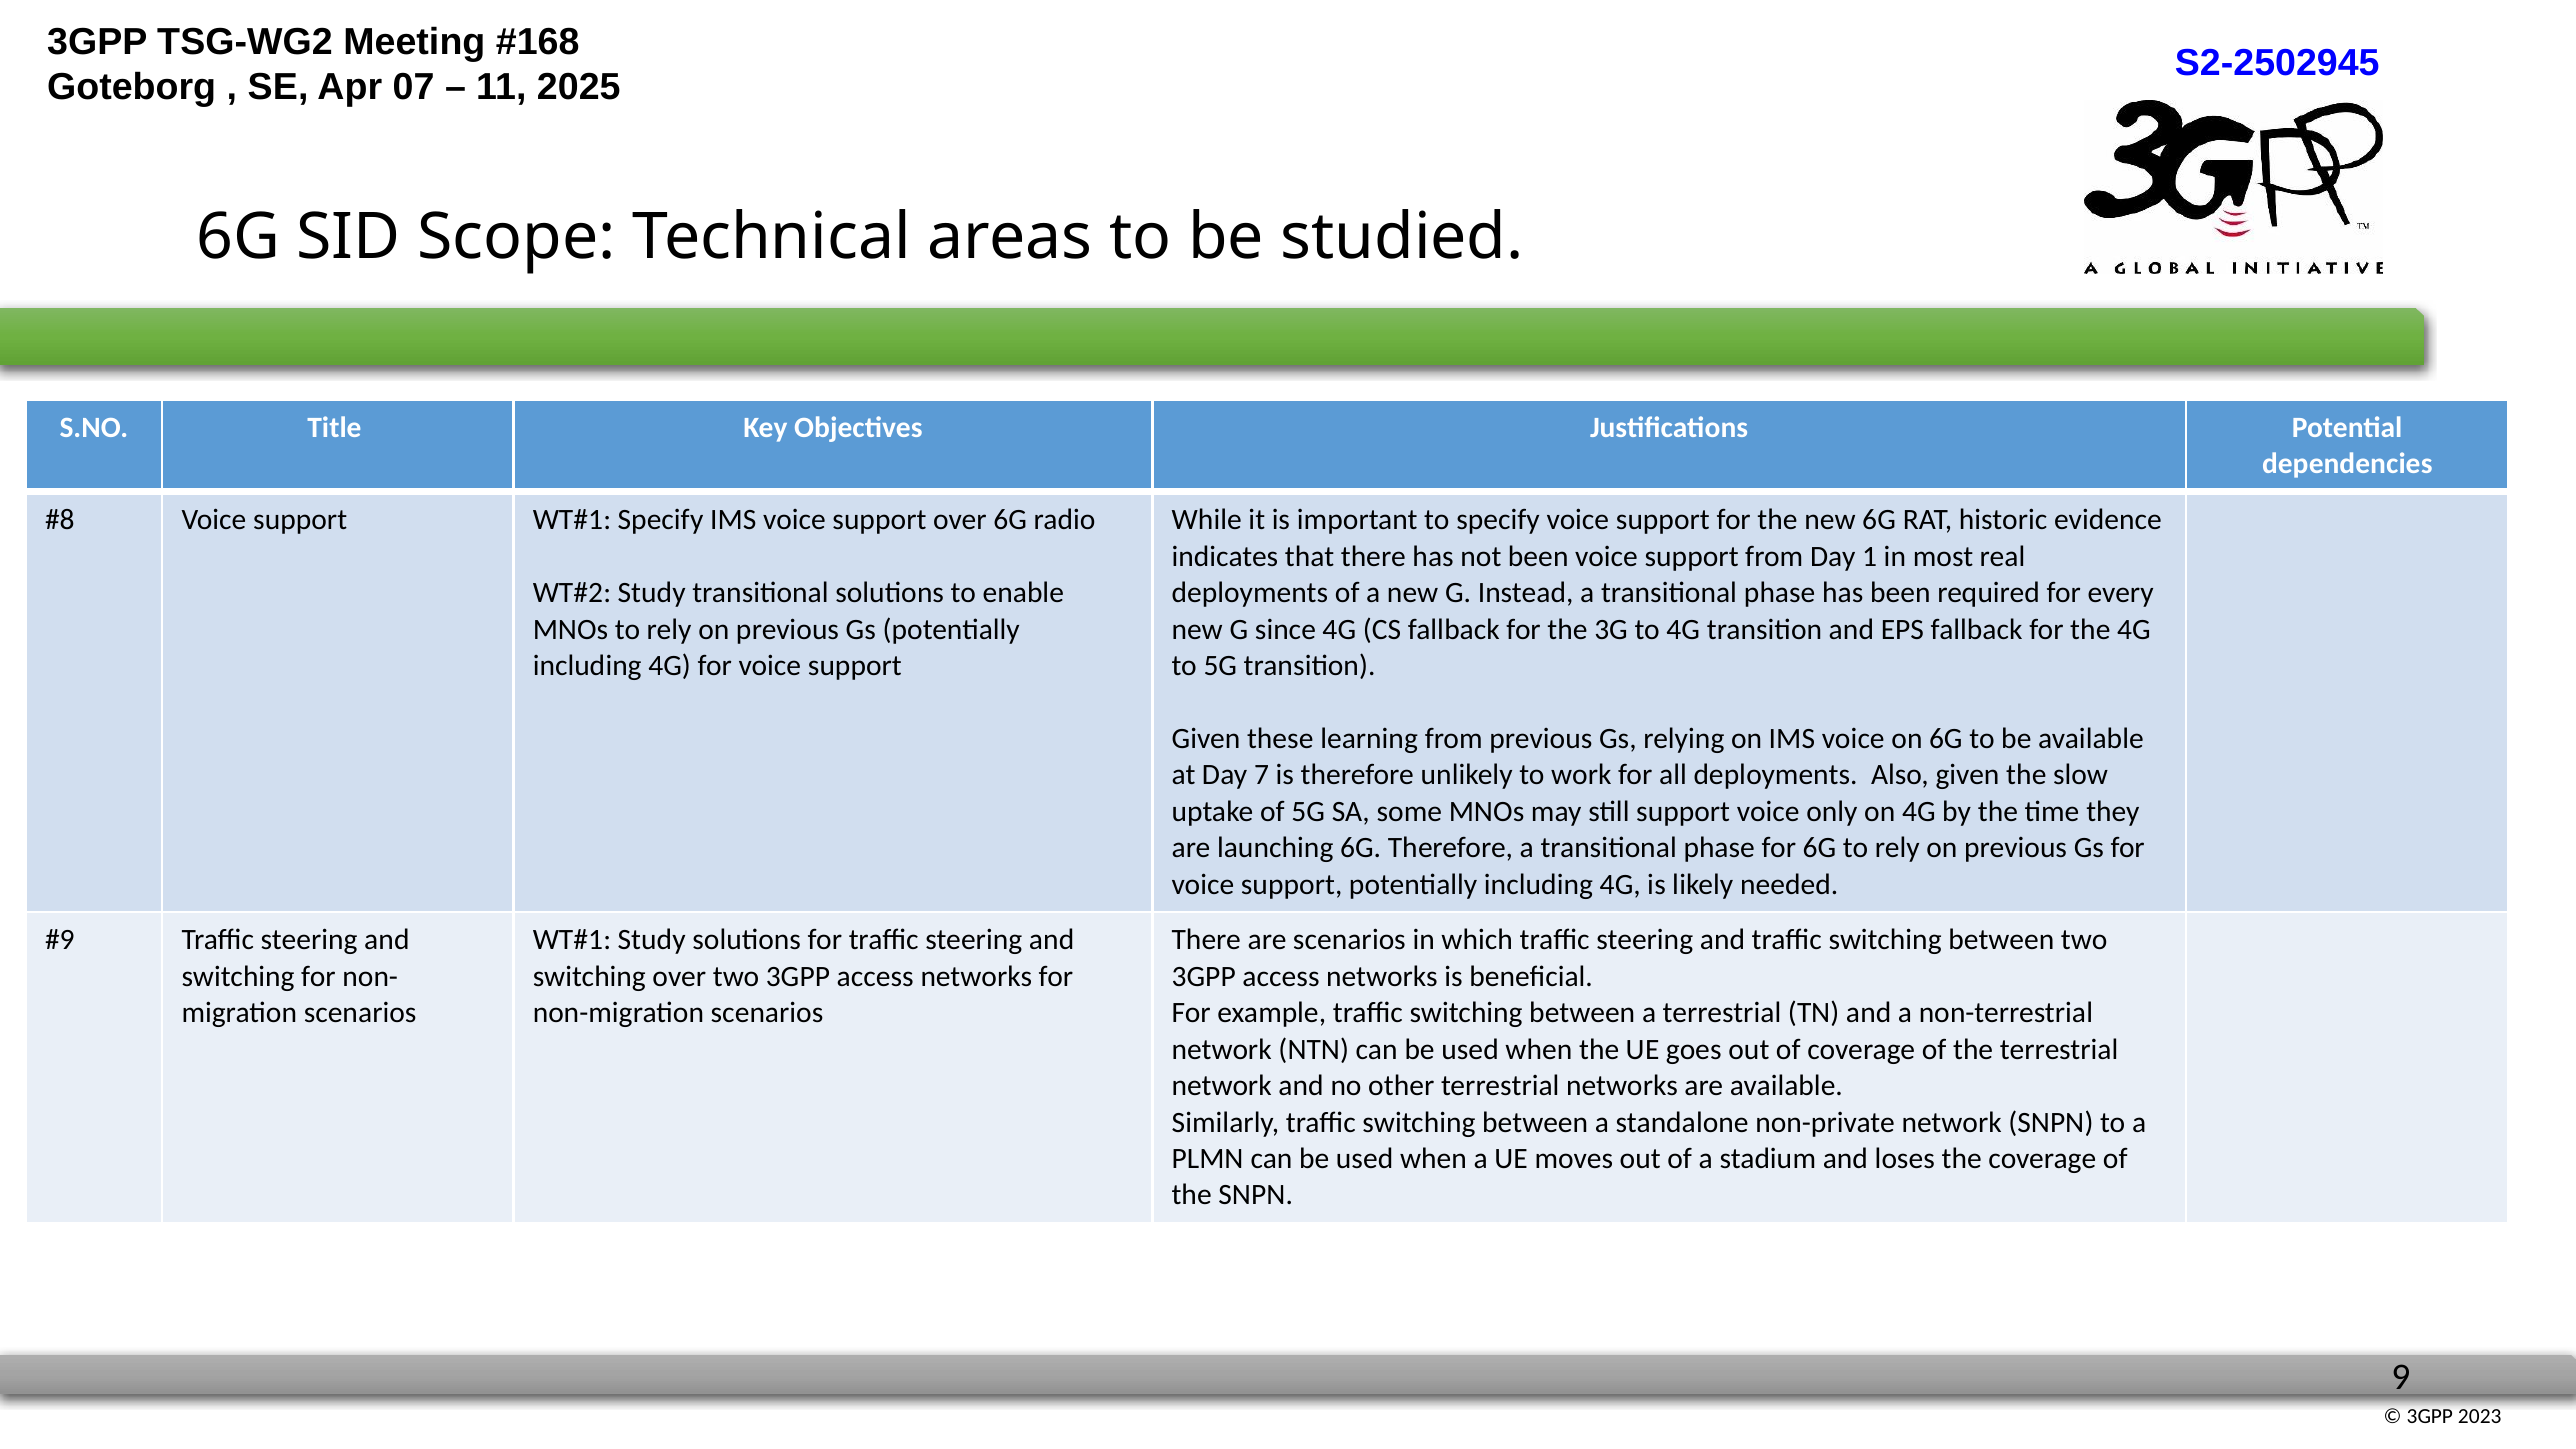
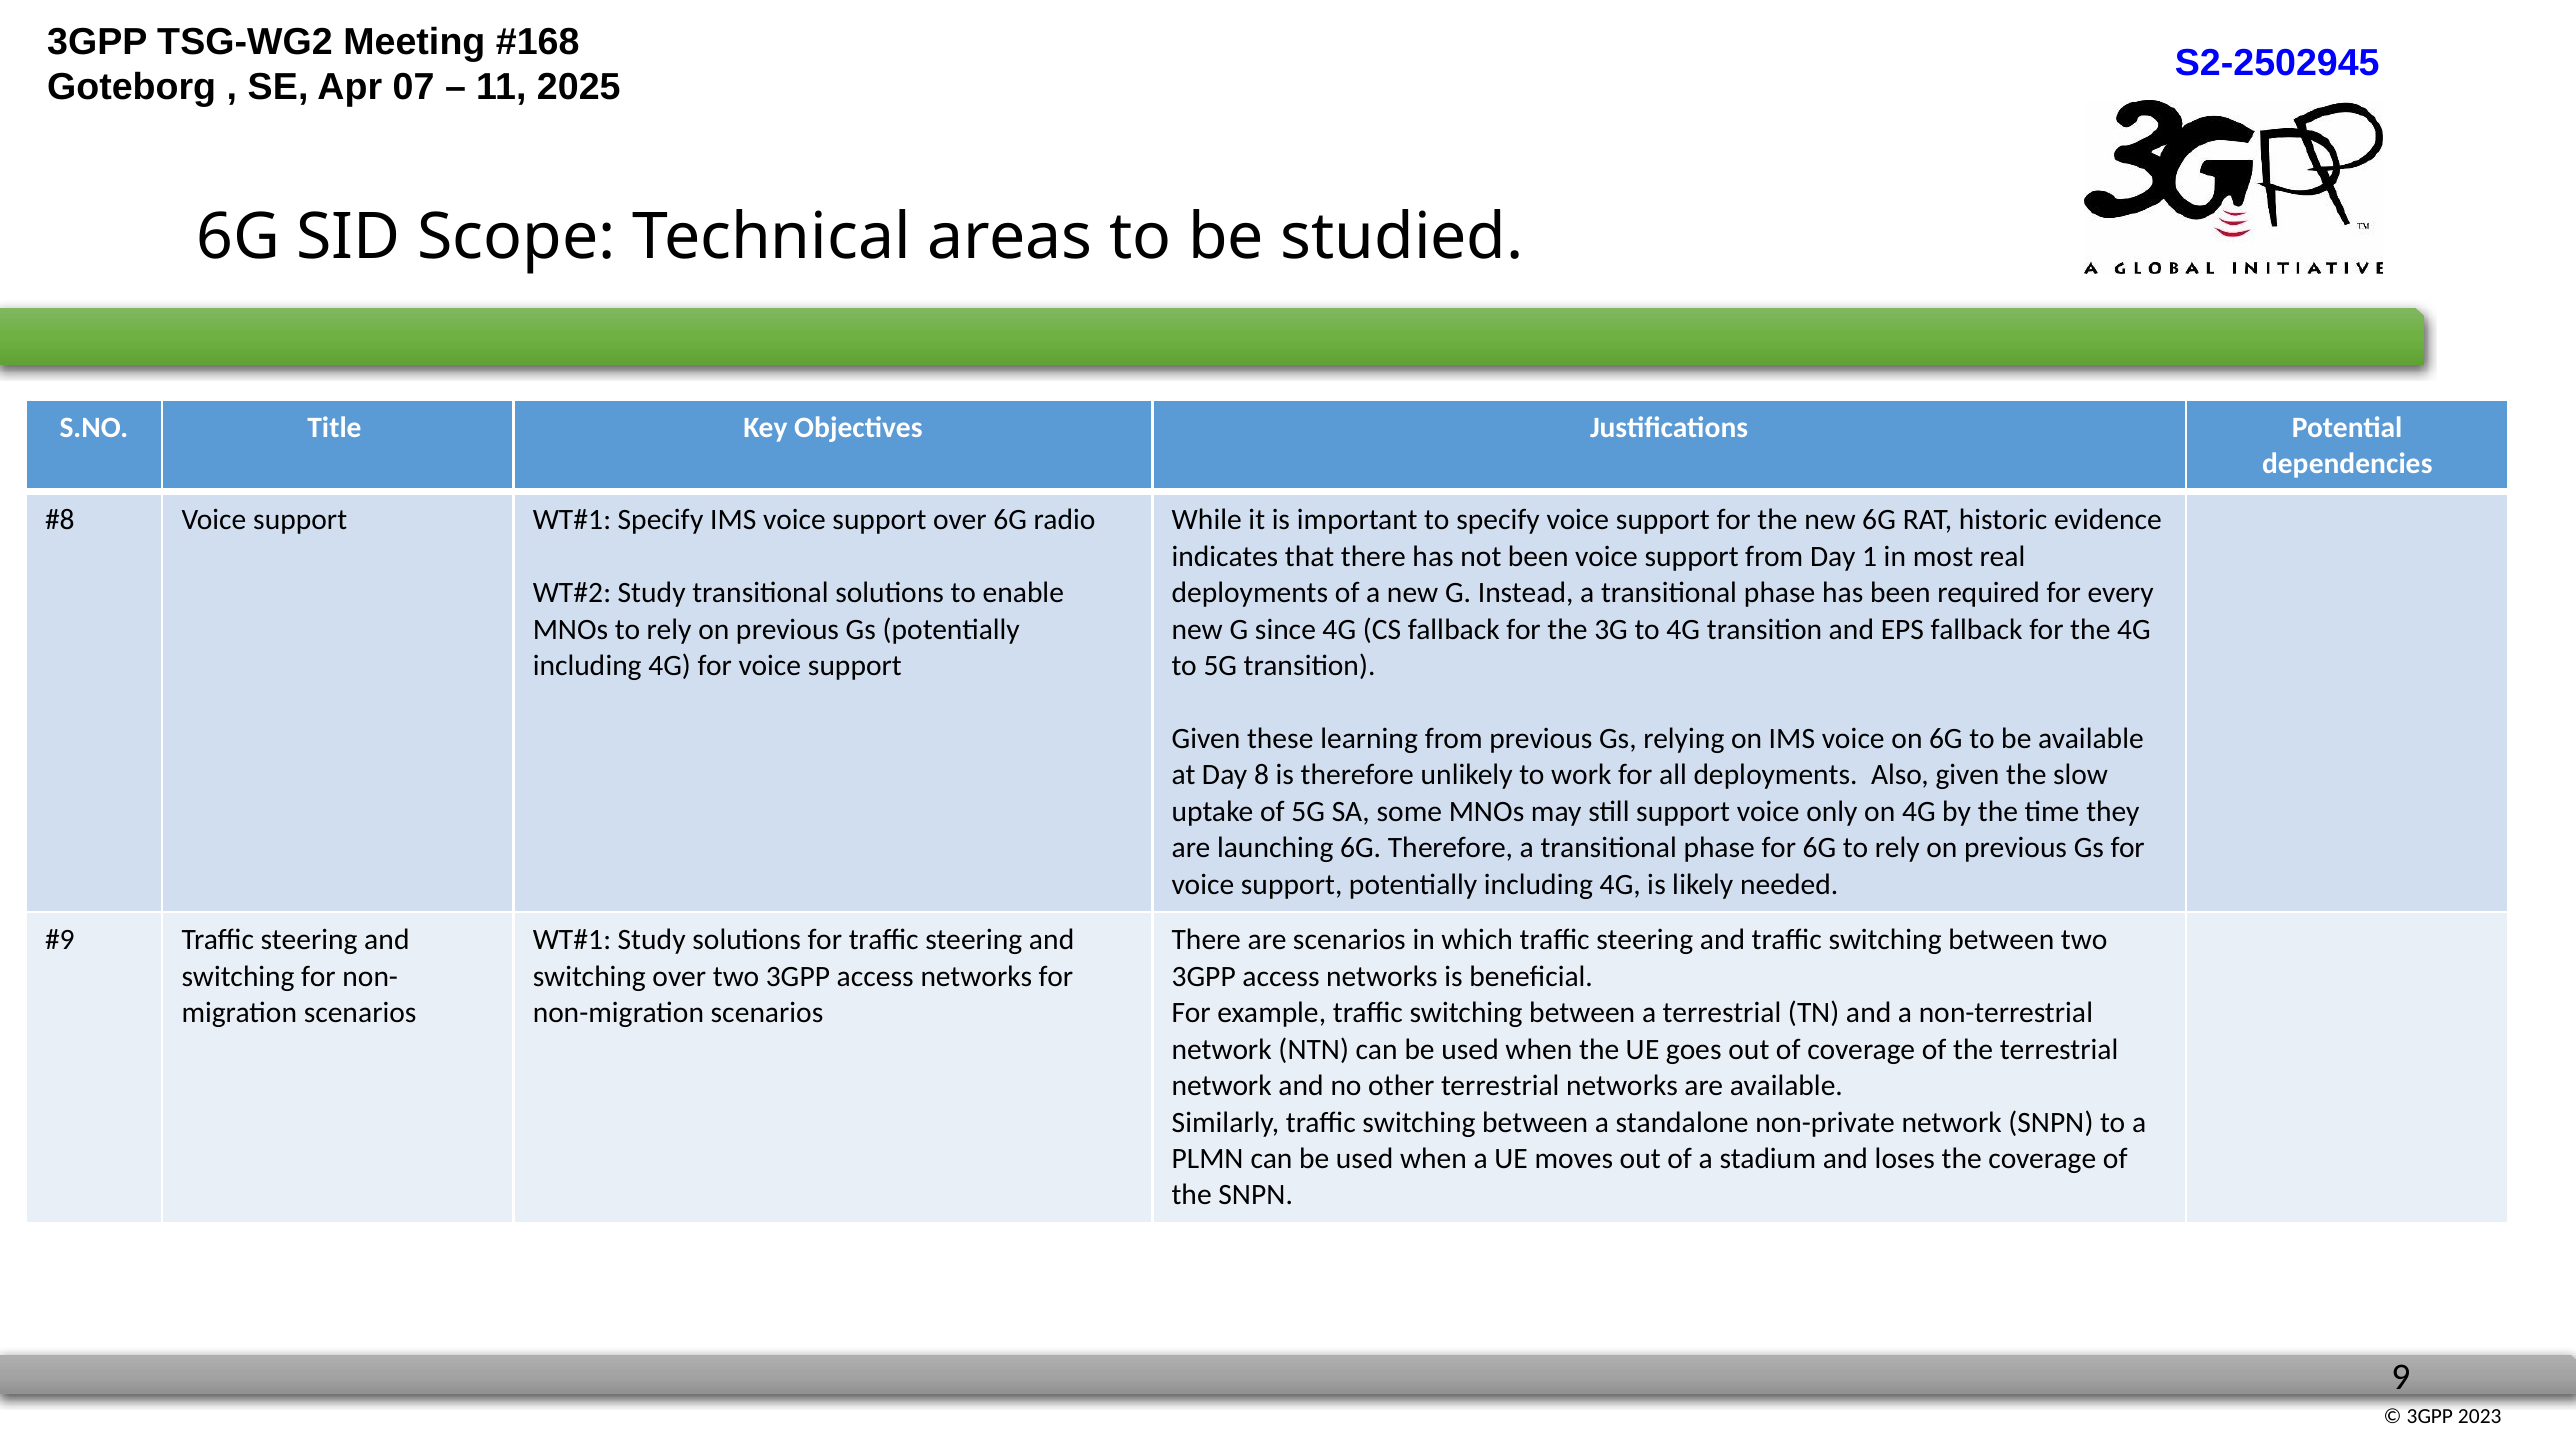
7: 7 -> 8 (1262, 775)
